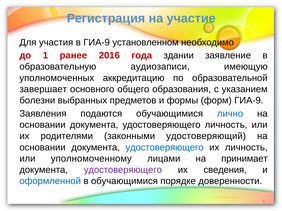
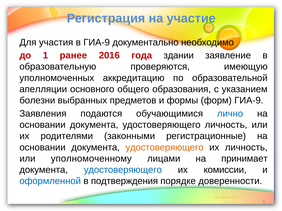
установленном: установленном -> документально (145, 42)
аудиозаписи: аудиозаписи -> проверяются (160, 67)
завершает: завершает -> апелляции (43, 89)
удостоверяющий: удостоверяющий -> регистрационные (206, 136)
удостоверяющего colour: blue -> orange (165, 148)
удостоверяющего colour: purple -> blue (123, 170)
сведения: сведения -> комиссии (225, 170)
в обучающимися: обучающимися -> подтверждения (124, 182)
